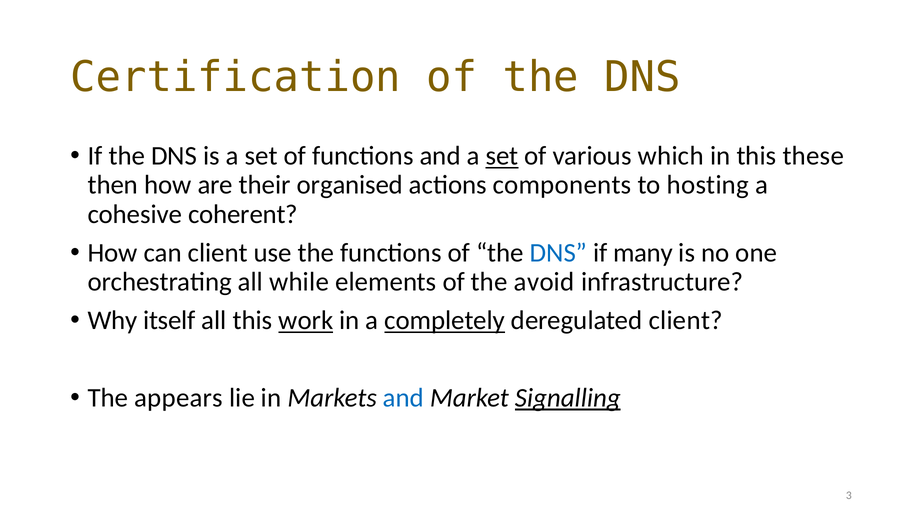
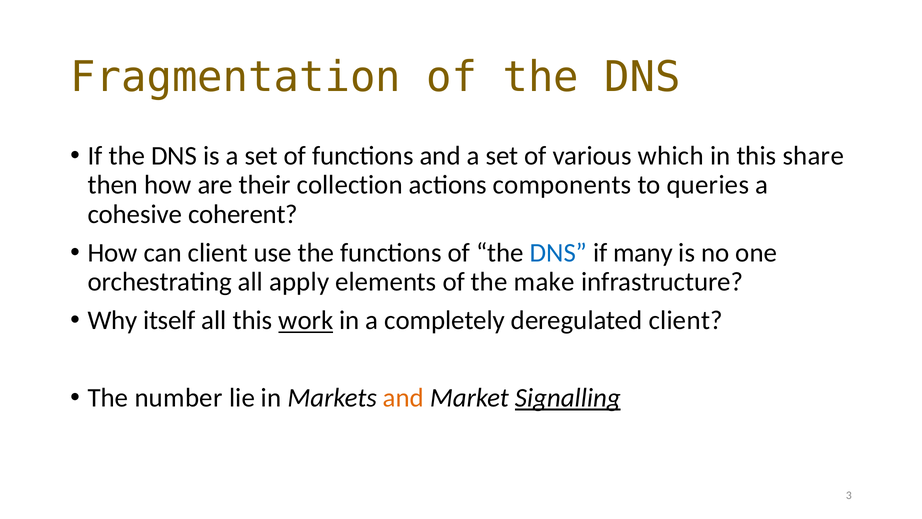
Certification: Certification -> Fragmentation (236, 77)
set underline: present -> none (502, 156)
these: these -> share (813, 156)
organised: organised -> collection (350, 185)
hosting: hosting -> queries (708, 185)
while: while -> apply (299, 282)
avoid: avoid -> make (544, 282)
completely underline: present -> none (445, 320)
appears: appears -> number (179, 398)
and colour: blue -> orange (403, 398)
